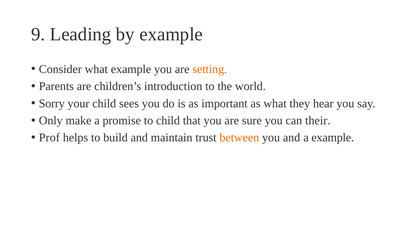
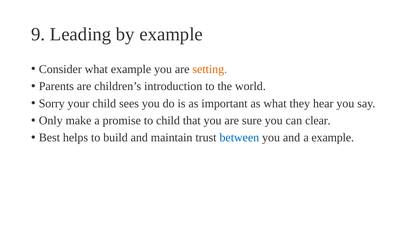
their: their -> clear (318, 121)
Prof: Prof -> Best (49, 138)
between colour: orange -> blue (239, 138)
